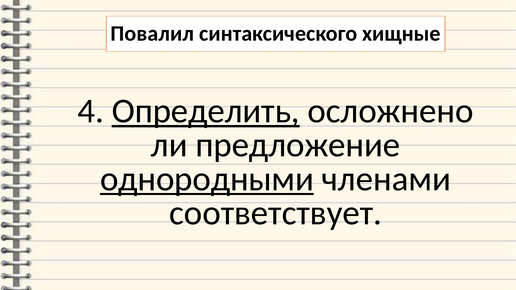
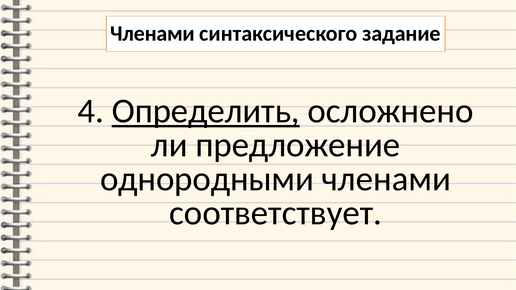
Повалил: Повалил -> Членами (153, 34)
хищные: хищные -> задание (401, 34)
однородными underline: present -> none (207, 179)
